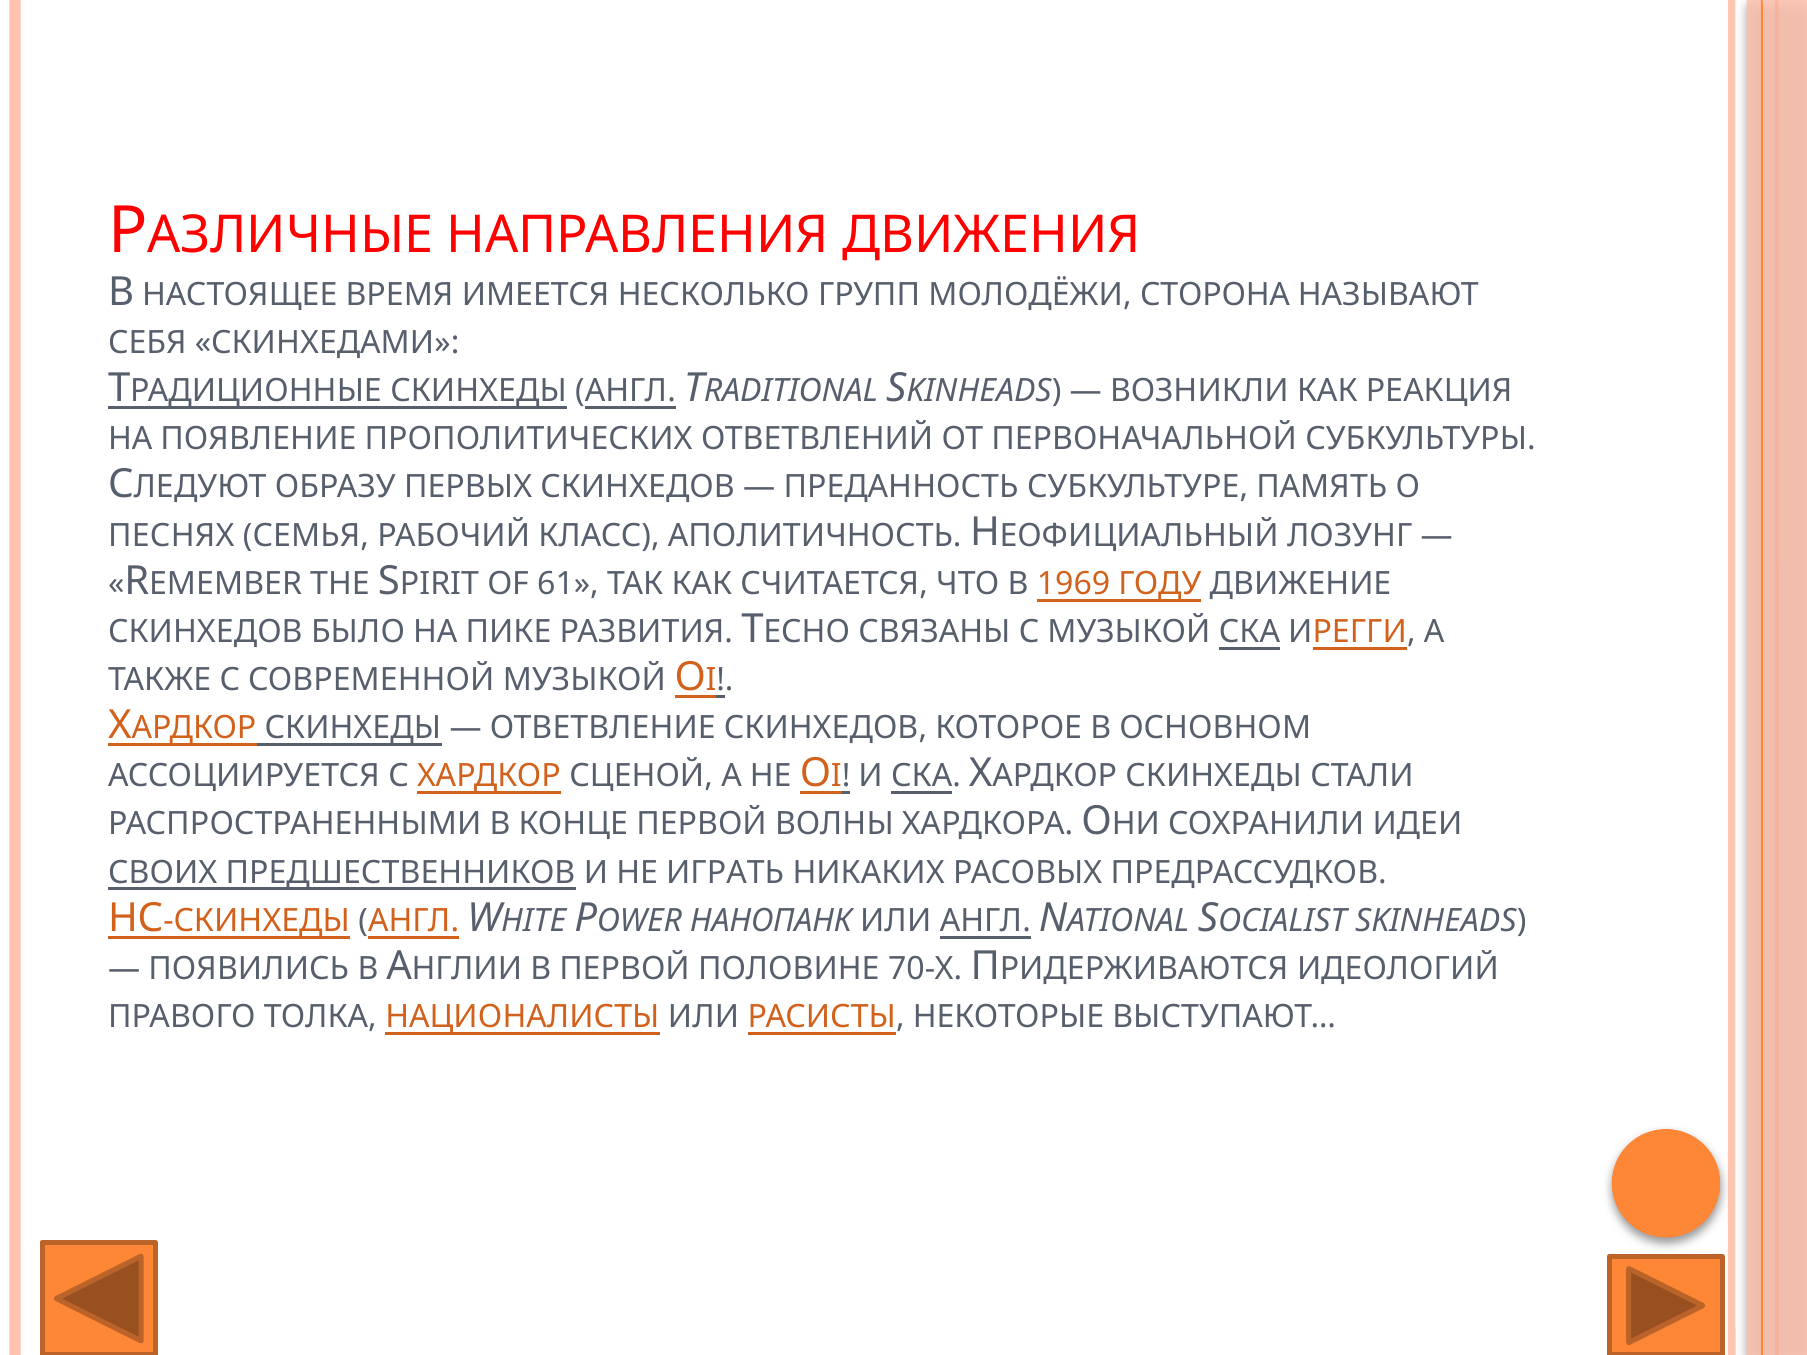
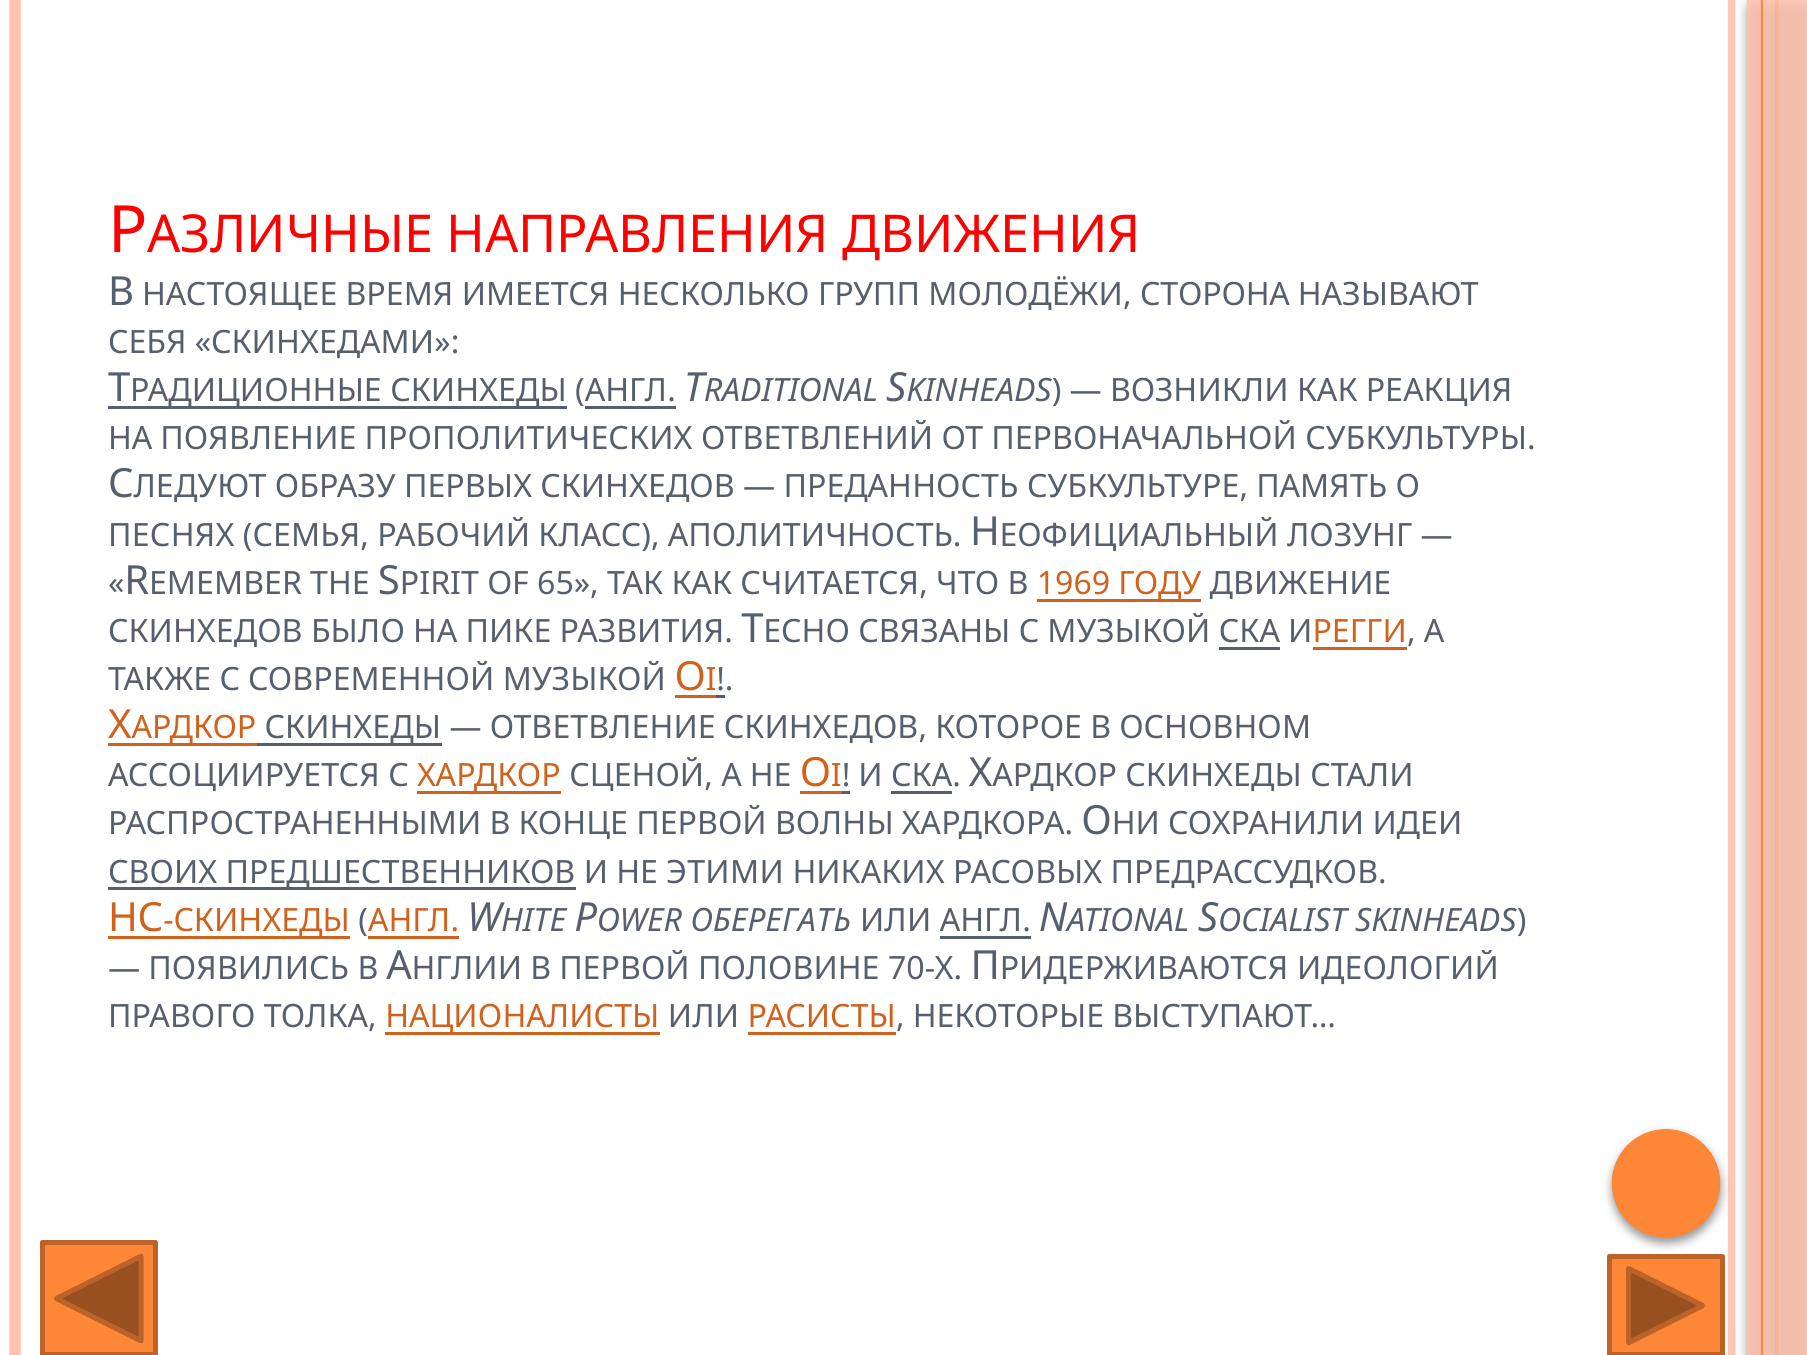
61: 61 -> 65 (568, 584)
ИГРАТЬ: ИГРАТЬ -> ЭТИМИ (725, 873)
НАНОПАНК: НАНОПАНК -> ОБЕРЕГАТЬ (771, 921)
